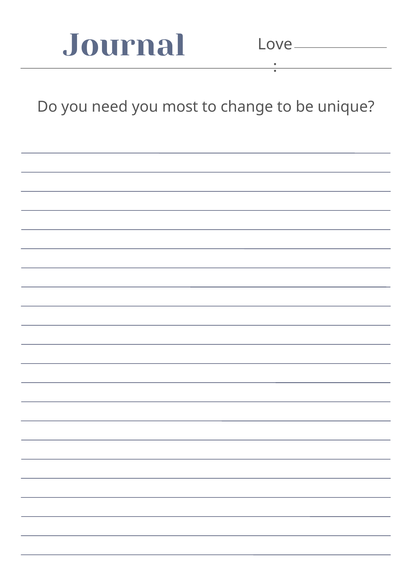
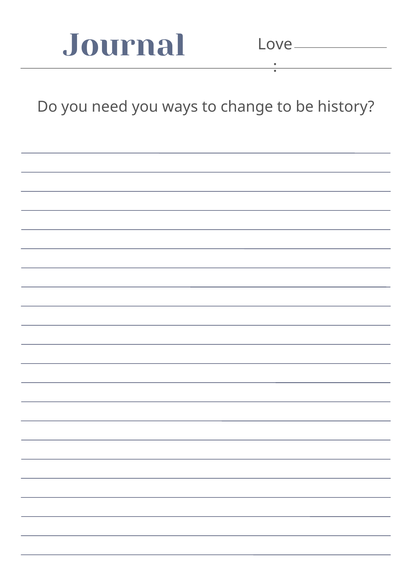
most: most -> ways (180, 107)
unique: unique -> history (346, 107)
